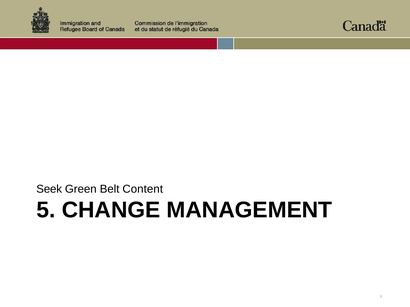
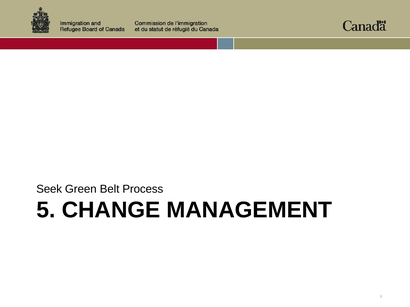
Content: Content -> Process (143, 189)
